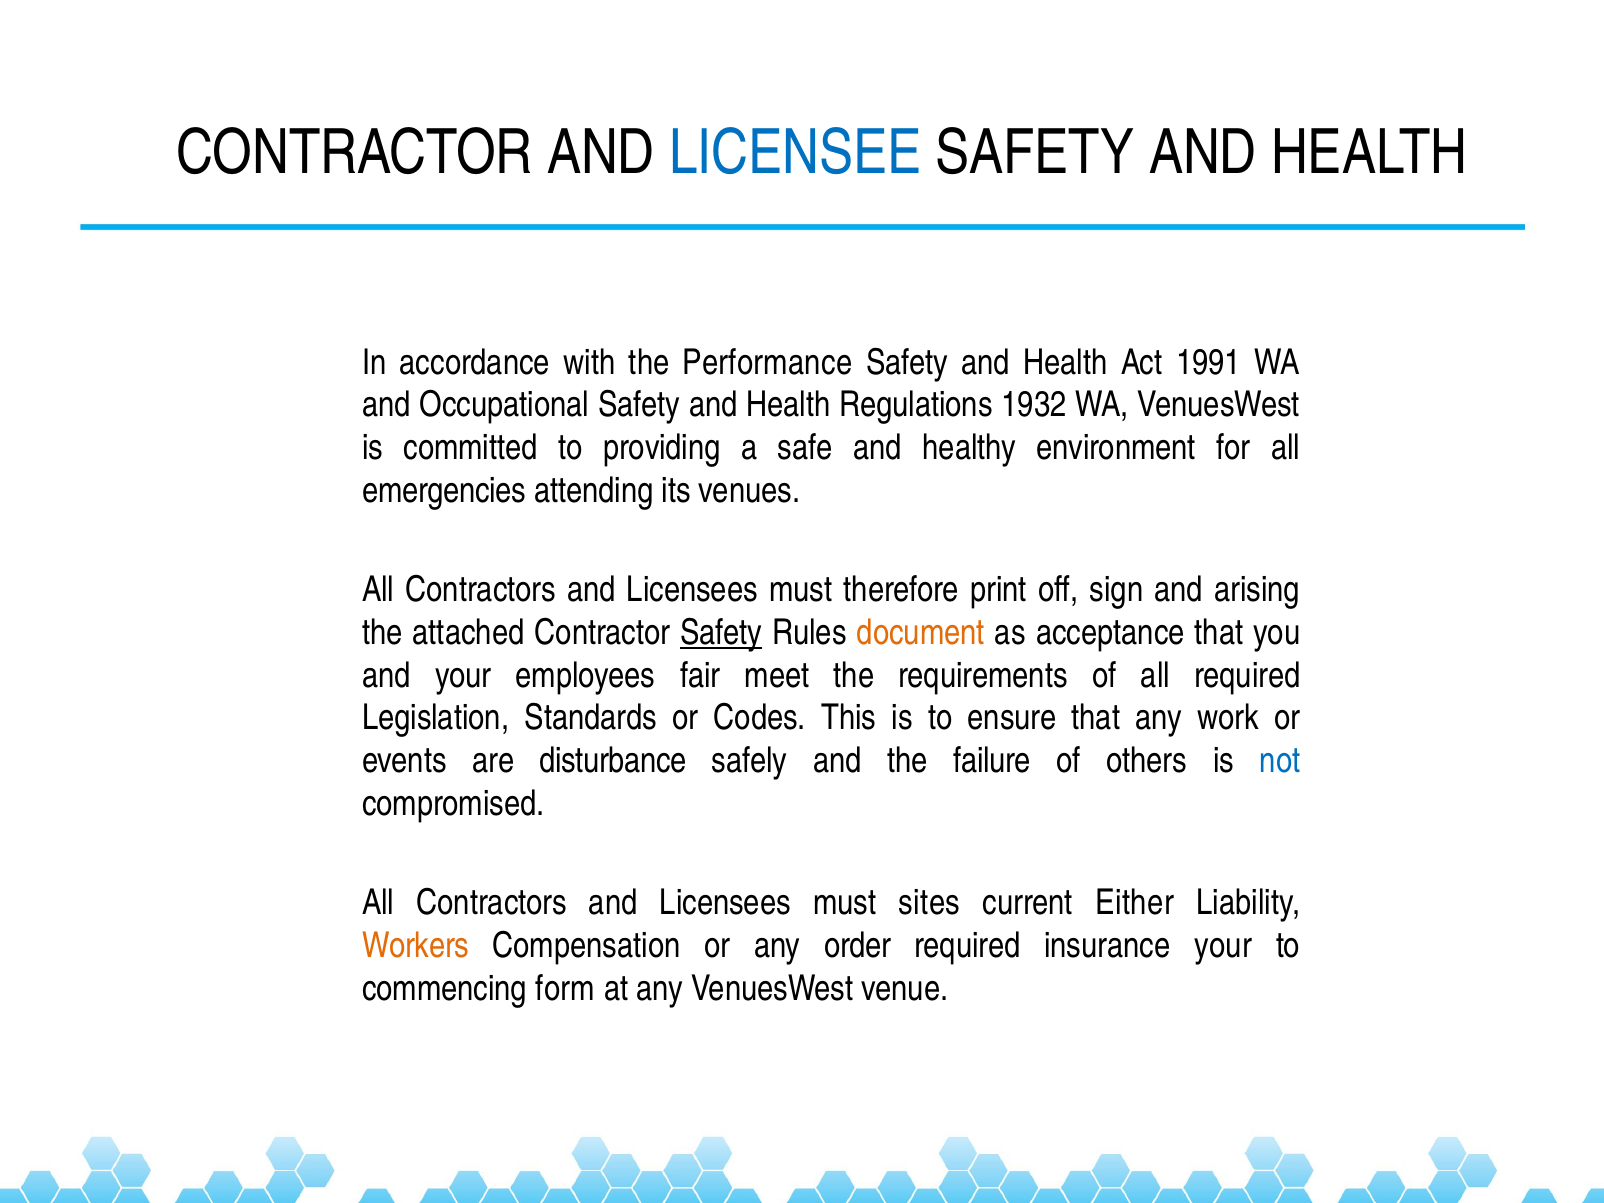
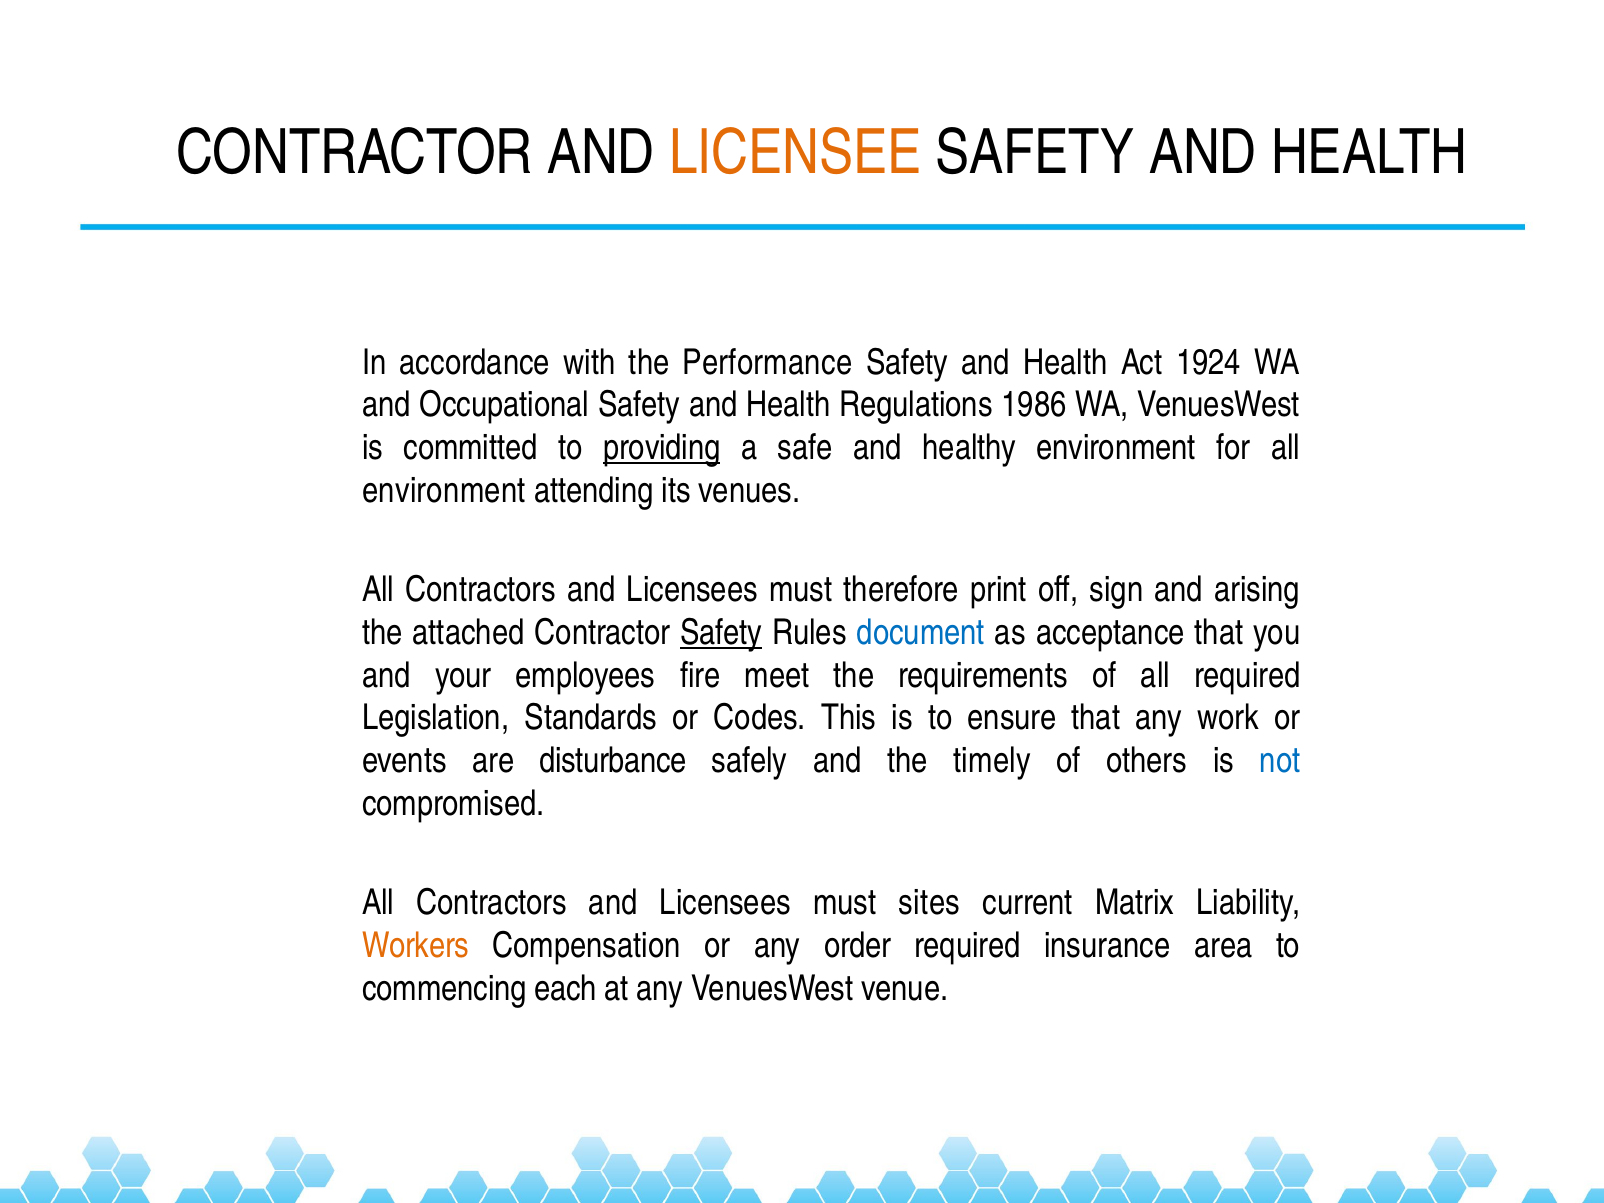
LICENSEE colour: blue -> orange (796, 153)
1991: 1991 -> 1924 (1209, 362)
1932: 1932 -> 1986 (1034, 405)
providing underline: none -> present (662, 448)
emergencies: emergencies -> environment (444, 490)
document colour: orange -> blue (921, 633)
fair: fair -> fire (700, 675)
failure: failure -> timely (992, 761)
Either: Either -> Matrix (1135, 903)
insurance your: your -> area (1223, 946)
form: form -> each (566, 989)
